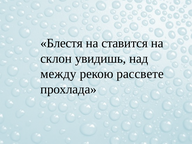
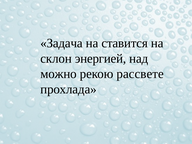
Блестя: Блестя -> Задача (61, 43)
увидишь: увидишь -> энергией (101, 58)
между: между -> можно (58, 74)
